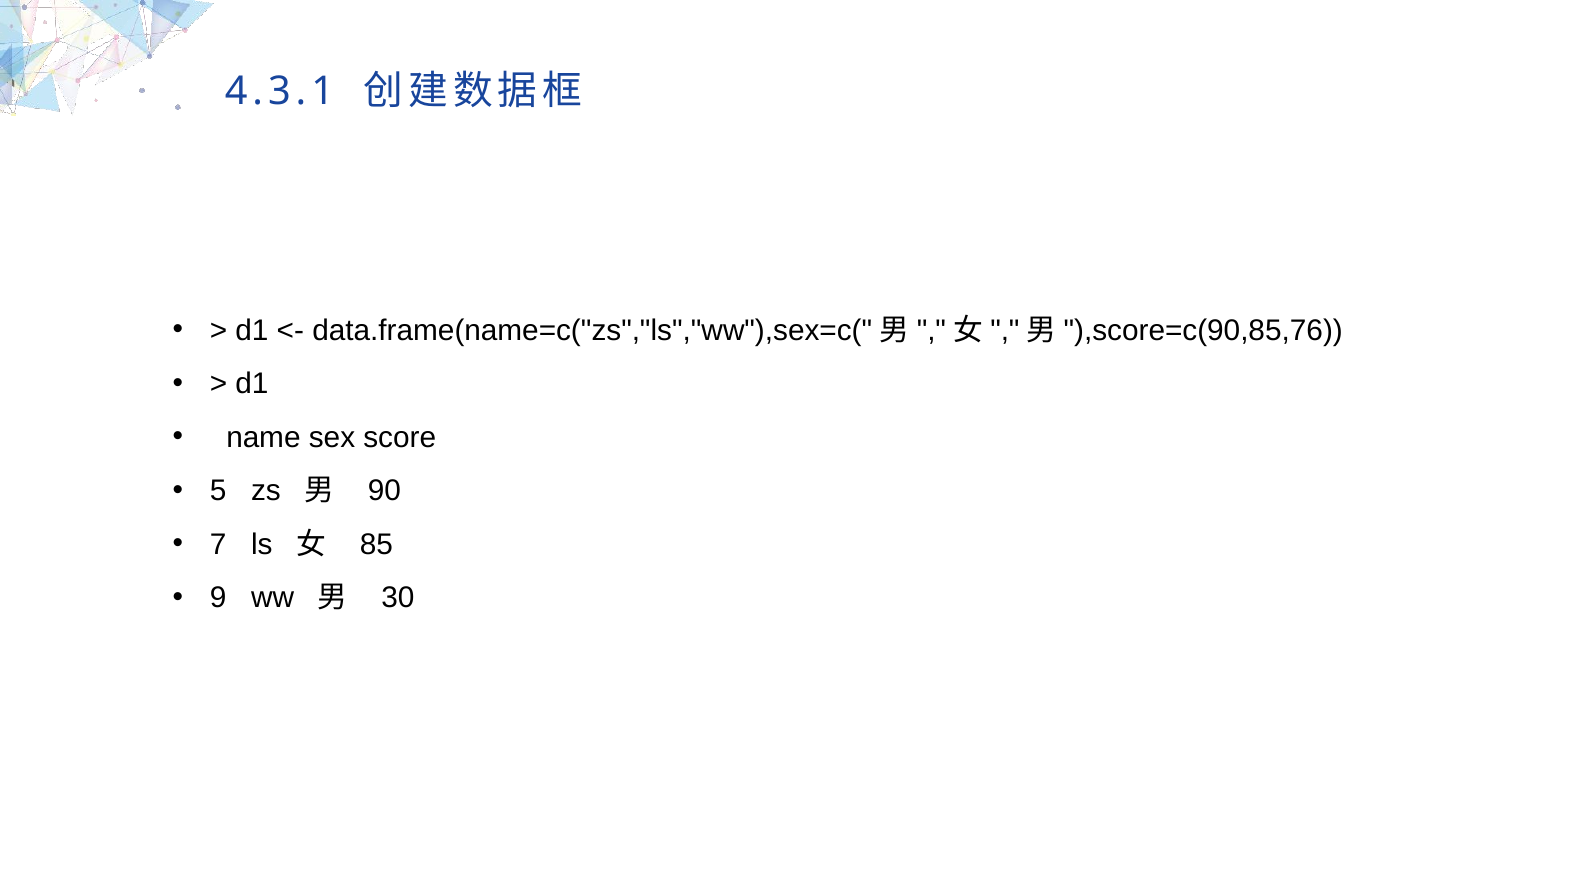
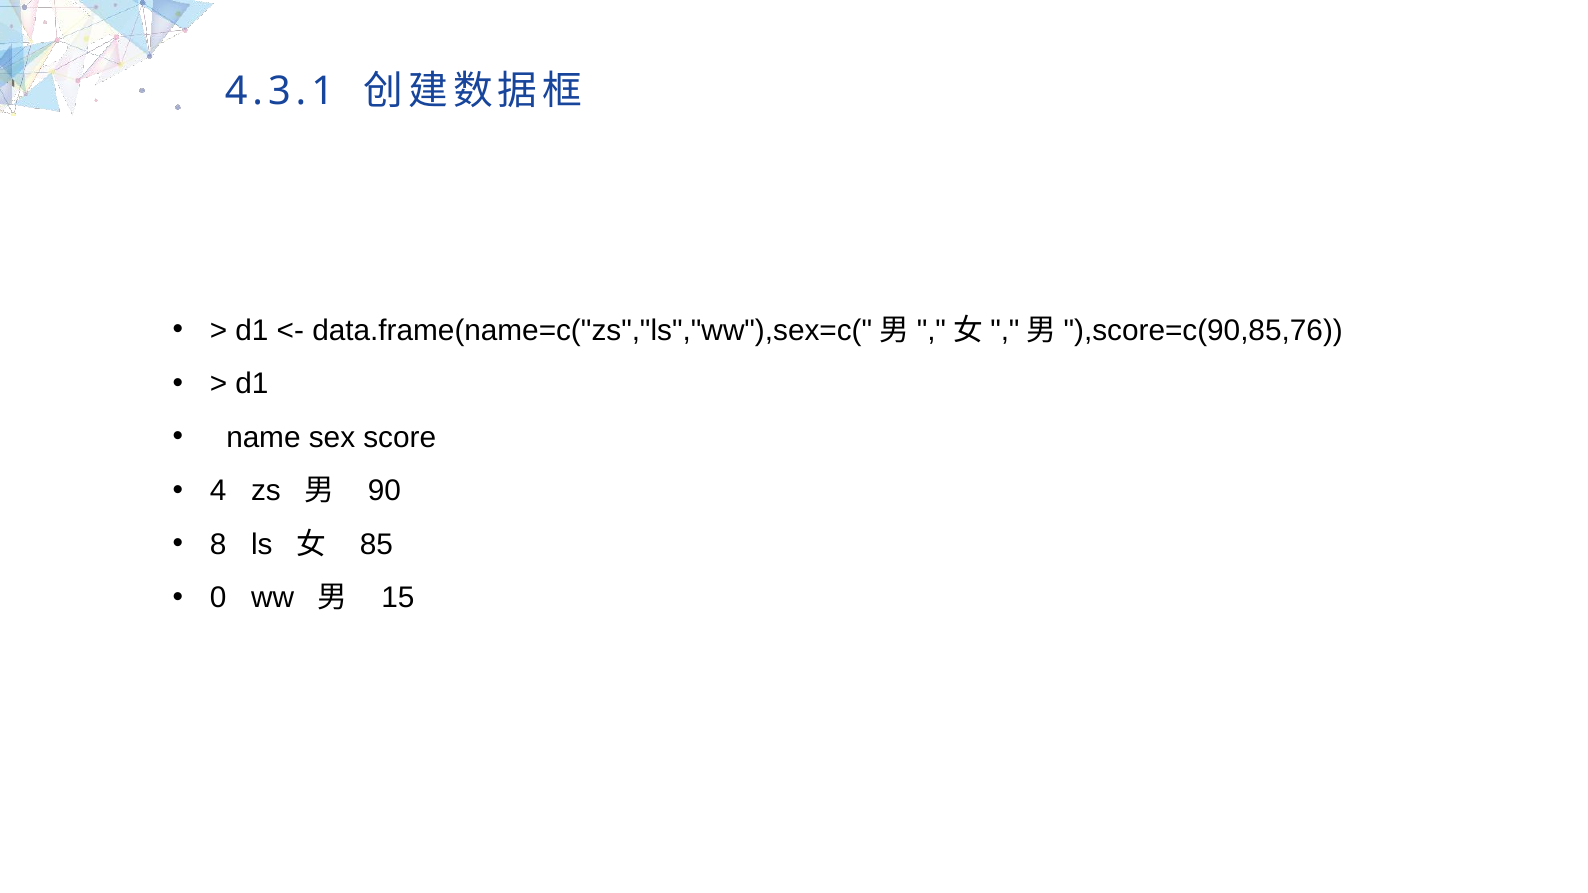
5: 5 -> 4 (218, 491)
7: 7 -> 8 (218, 545)
9: 9 -> 0 (218, 598)
30: 30 -> 15 (398, 598)
